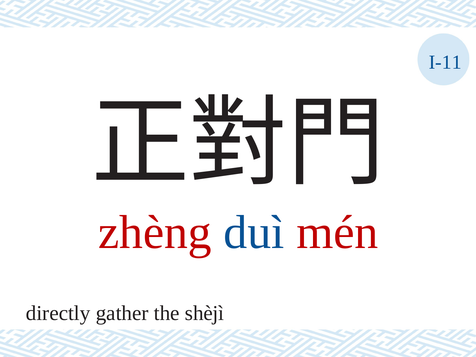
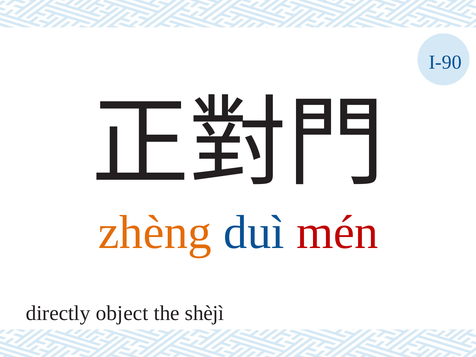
I-11: I-11 -> I-90 (445, 62)
zhèng colour: red -> orange (155, 232)
gather: gather -> object (122, 313)
